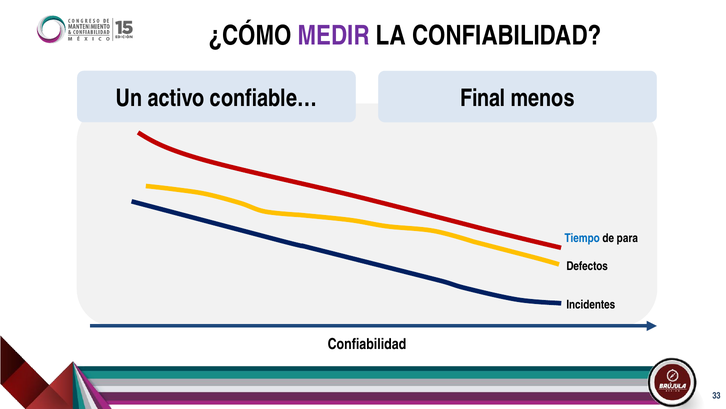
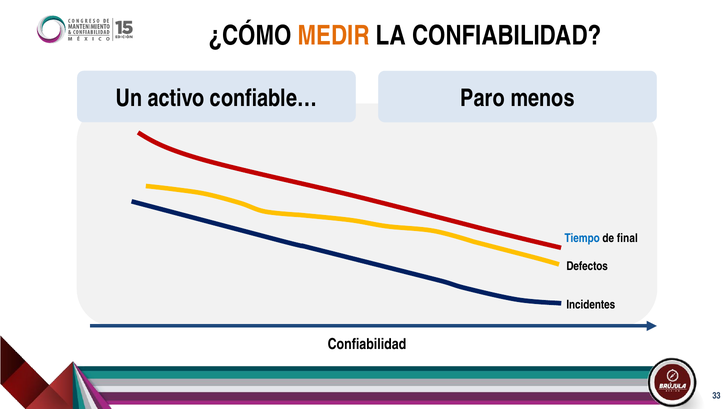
MEDIR colour: purple -> orange (334, 36)
Final: Final -> Paro (483, 98)
para: para -> final (627, 238)
